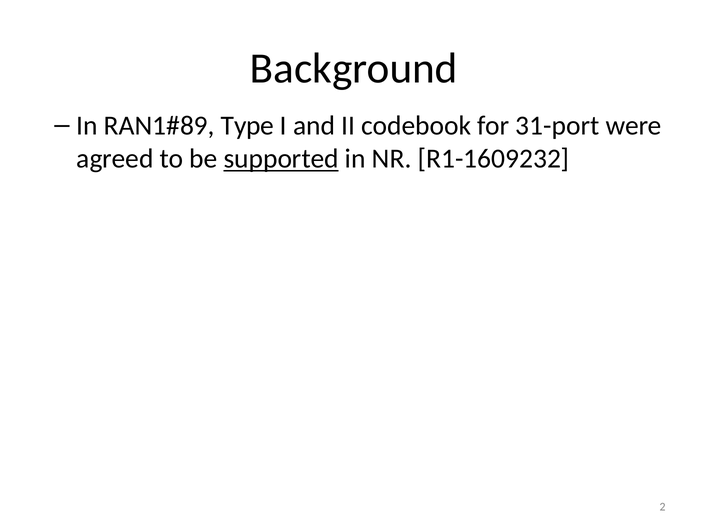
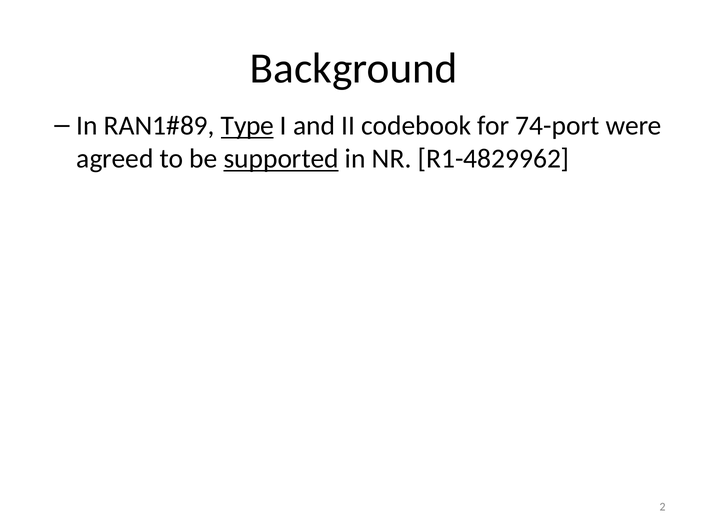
Type underline: none -> present (247, 126)
31-port: 31-port -> 74-port (557, 126)
R1-1609232: R1-1609232 -> R1-4829962 (494, 159)
